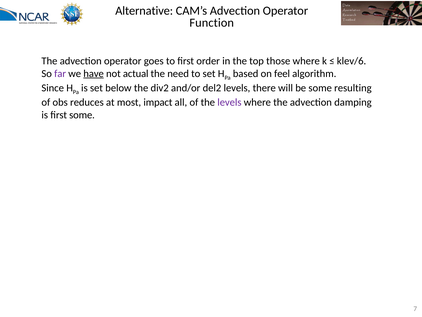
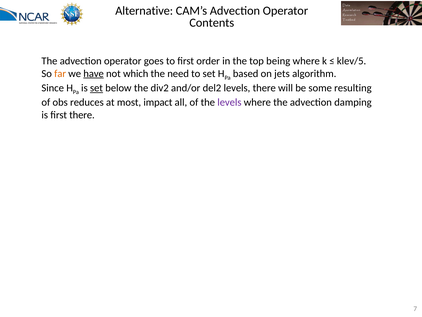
Function: Function -> Contents (212, 23)
those: those -> being (278, 61)
klev/6: klev/6 -> klev/5 (352, 61)
far colour: purple -> orange (60, 73)
actual: actual -> which (136, 73)
feel: feel -> jets (282, 73)
set underline: none -> present (96, 88)
first some: some -> there (82, 115)
